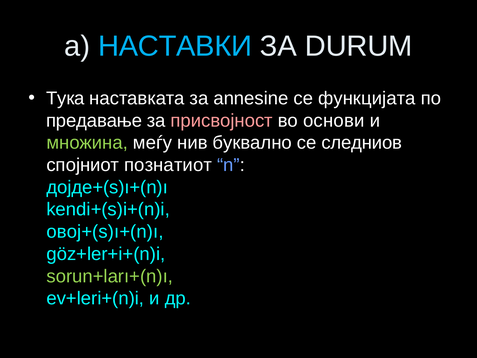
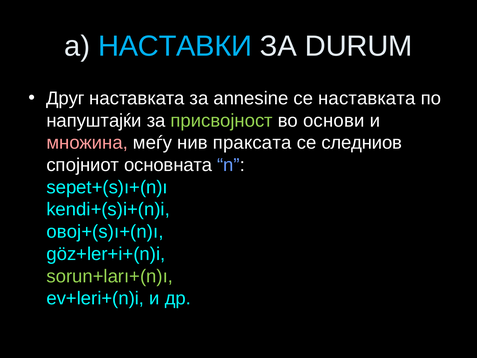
Тука: Тука -> Друг (65, 98)
се функцијата: функцијата -> наставката (367, 98)
предавање: предавање -> напуштајќи (94, 121)
присвојност colour: pink -> light green (222, 121)
множина colour: light green -> pink (87, 143)
буквално: буквално -> праксата (252, 143)
познатиот: познатиот -> основната (168, 165)
дојде+(s)ı+(n)ı: дојде+(s)ı+(n)ı -> sepet+(s)ı+(n)ı (107, 187)
